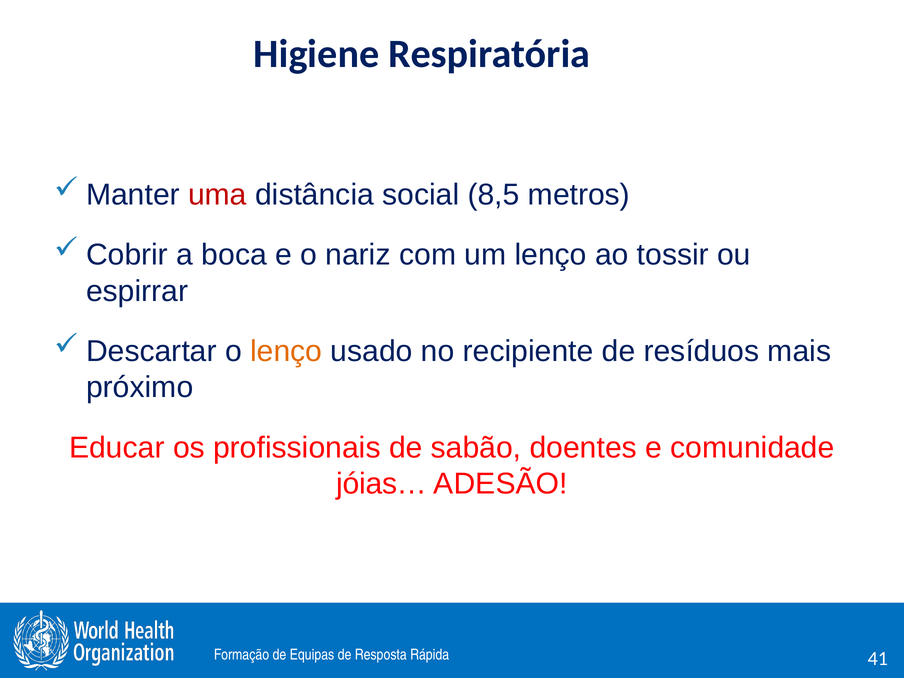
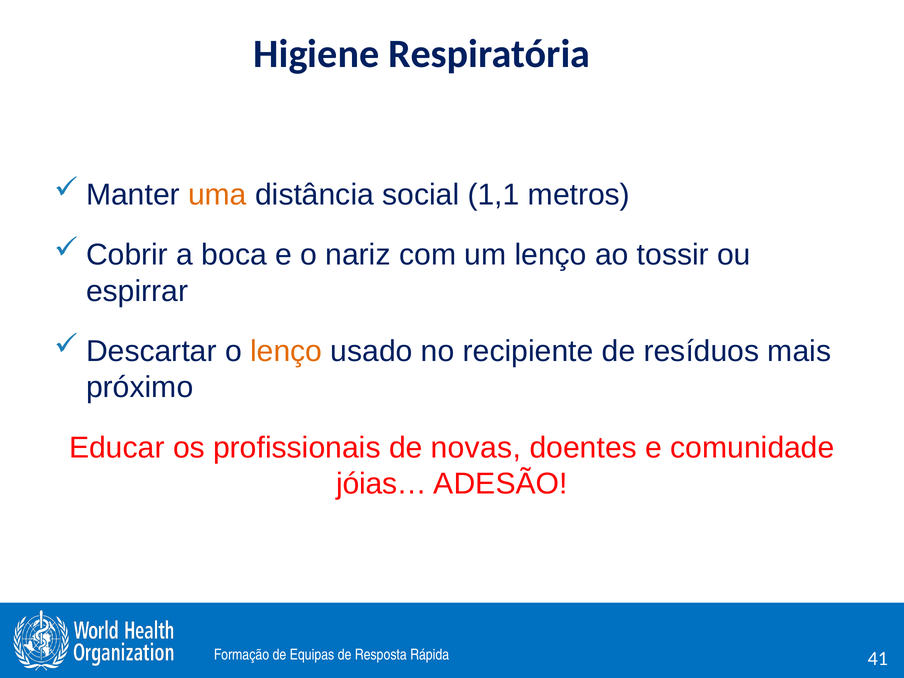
uma colour: red -> orange (217, 195)
8,5: 8,5 -> 1,1 (494, 195)
sabão: sabão -> novas (476, 448)
